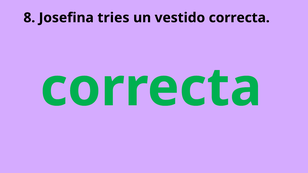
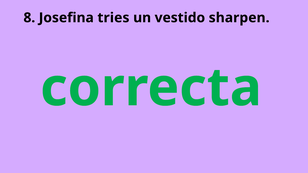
vestido correcta: correcta -> sharpen (239, 18)
